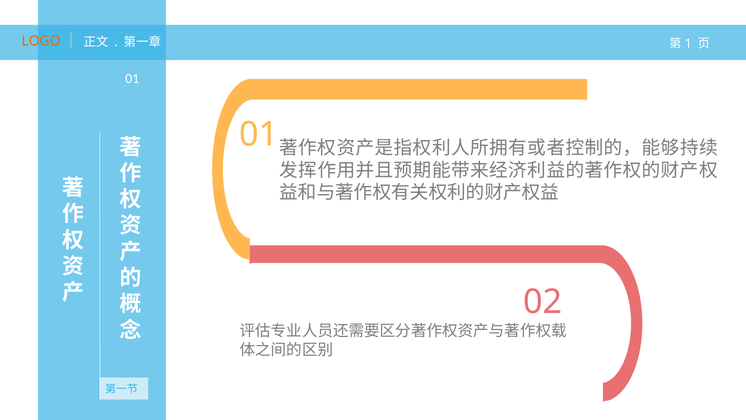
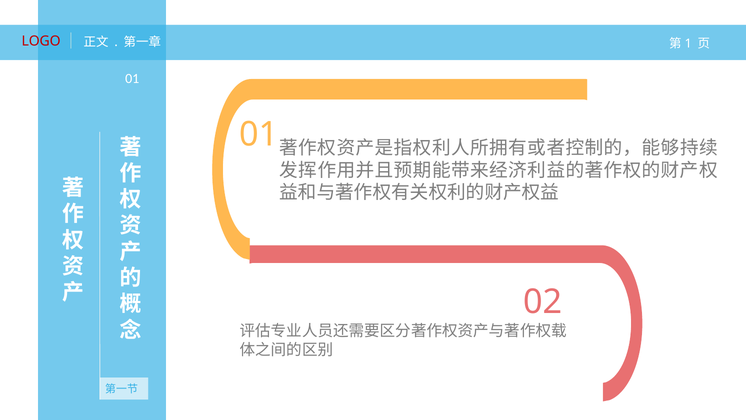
LOGO colour: orange -> red (41, 41)
